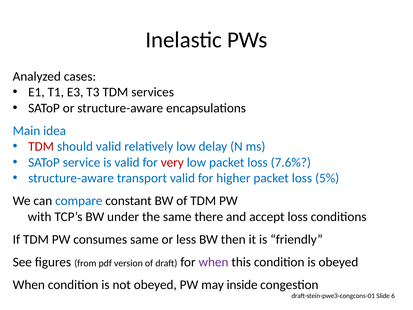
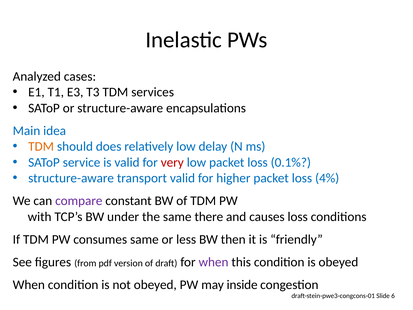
TDM colour: red -> orange (41, 146)
should valid: valid -> does (109, 146)
7.6%: 7.6% -> 0.1% (291, 162)
5%: 5% -> 4% (327, 178)
compare colour: blue -> purple (79, 201)
accept: accept -> causes (267, 217)
